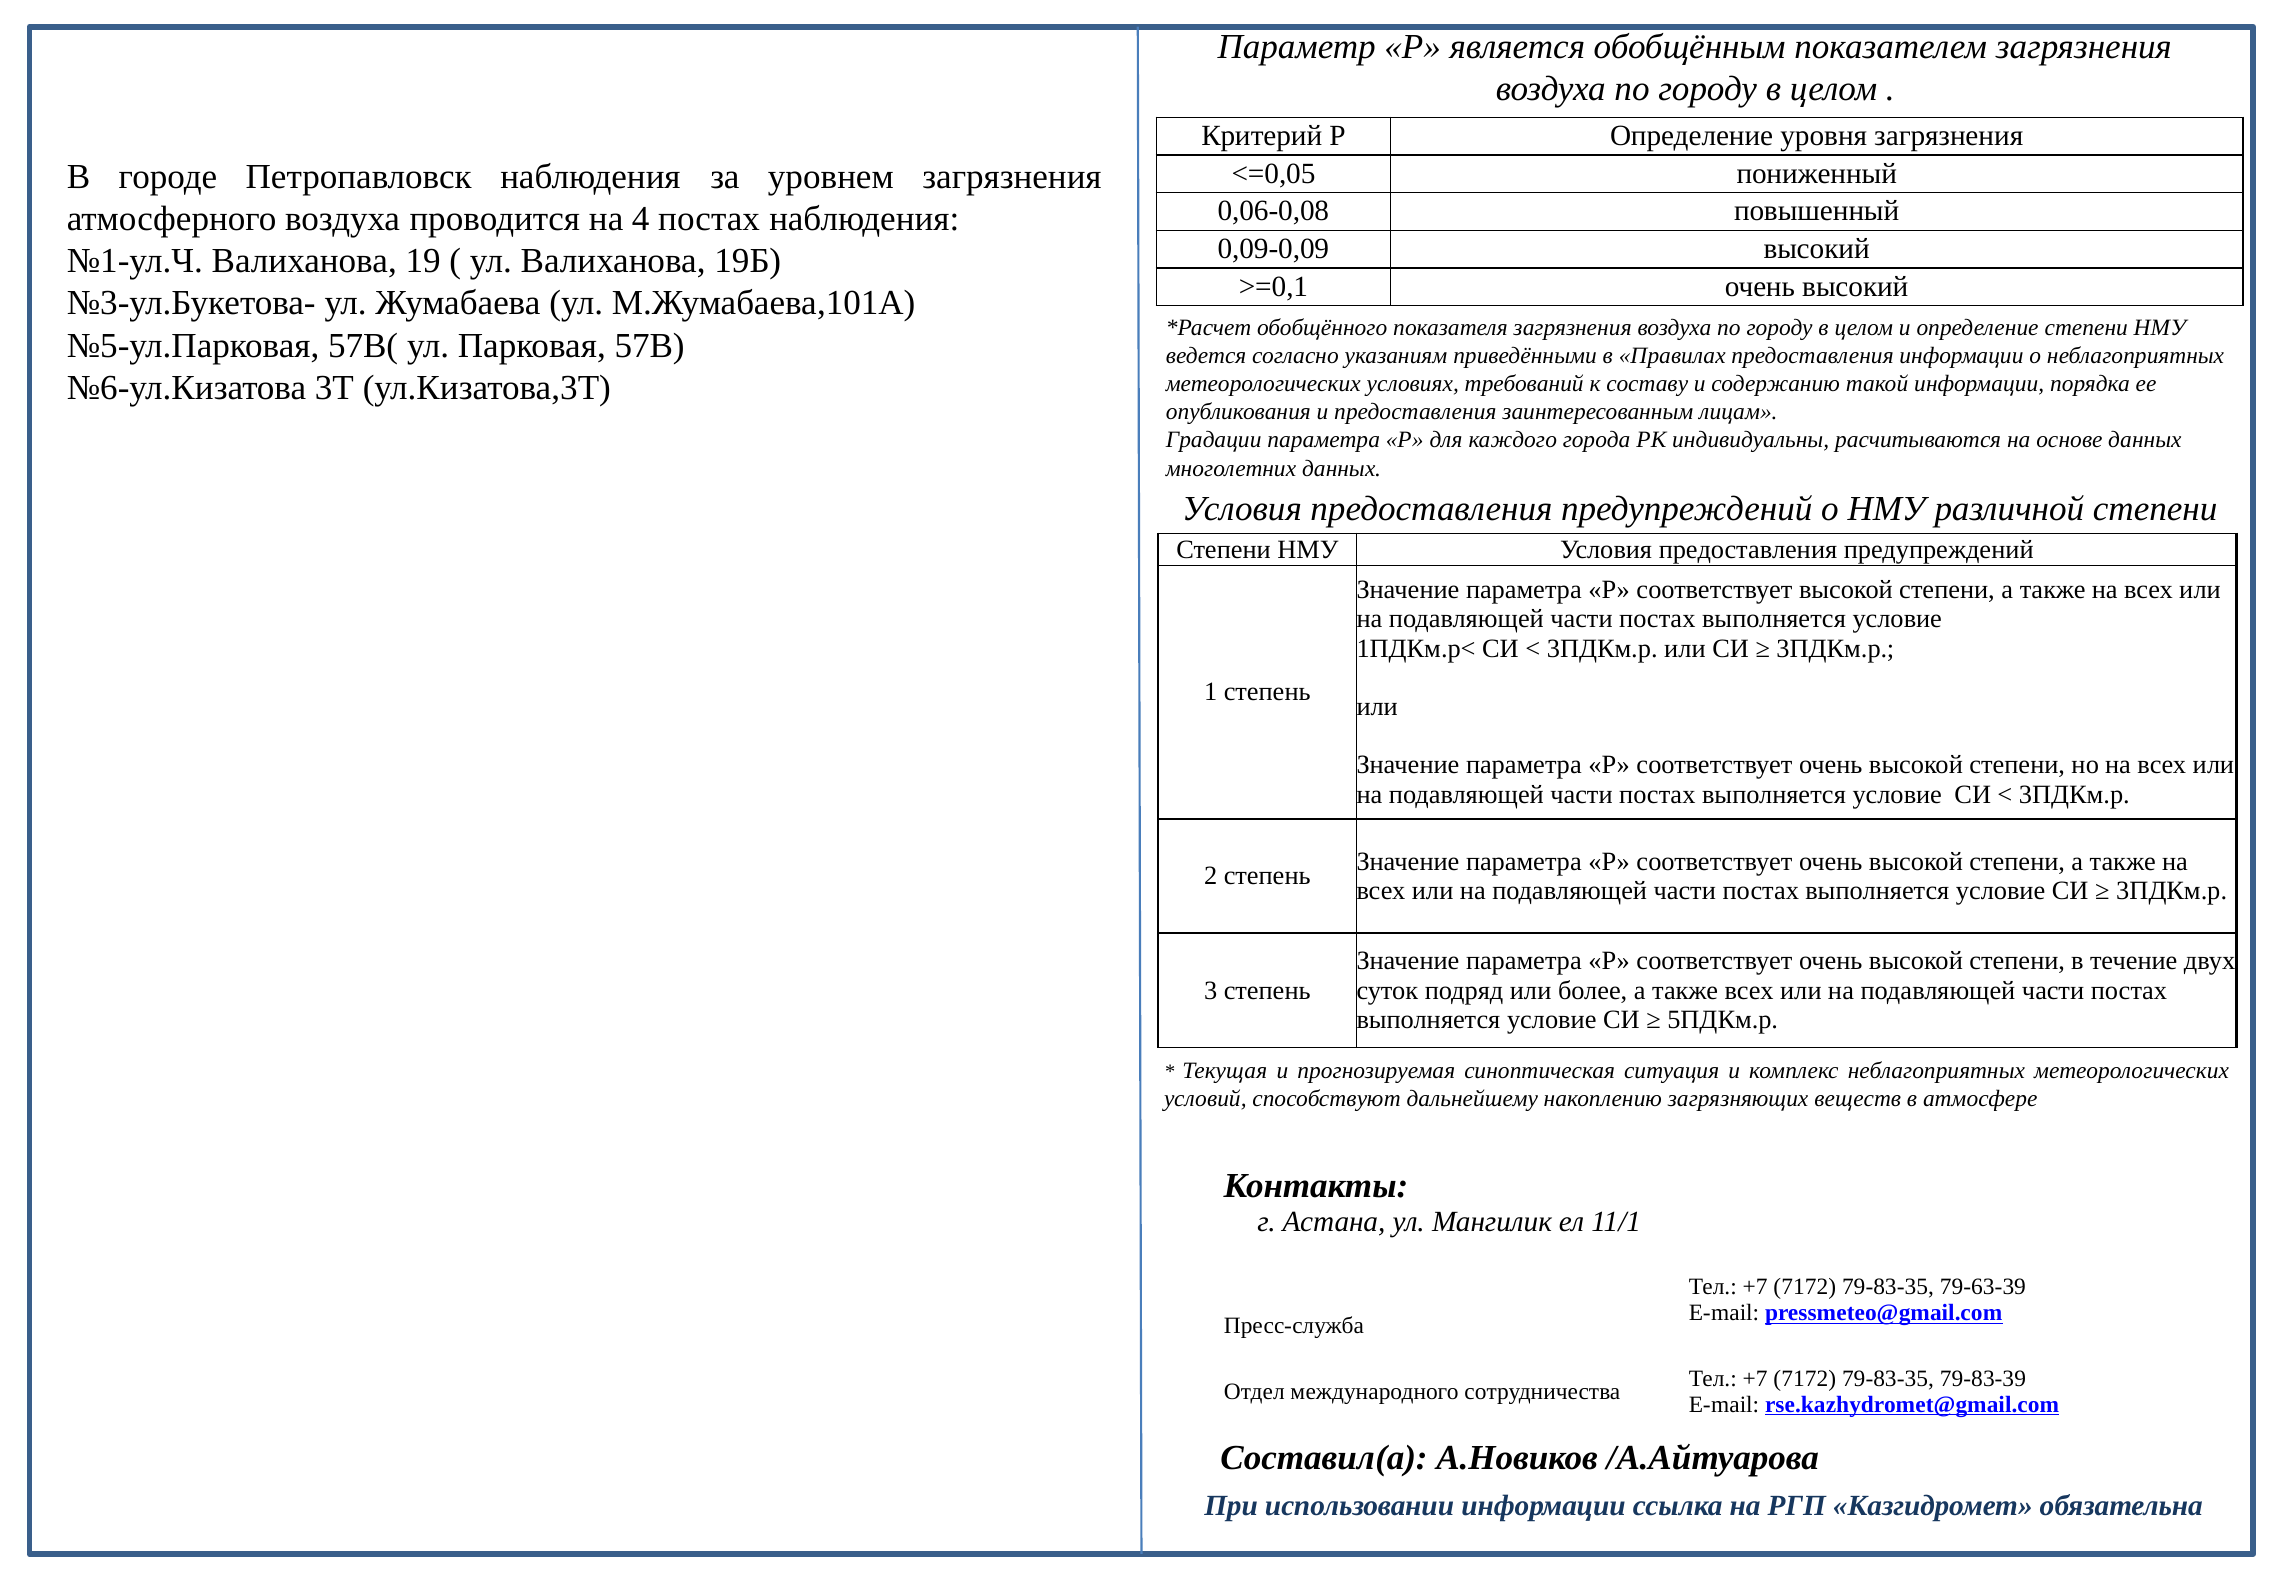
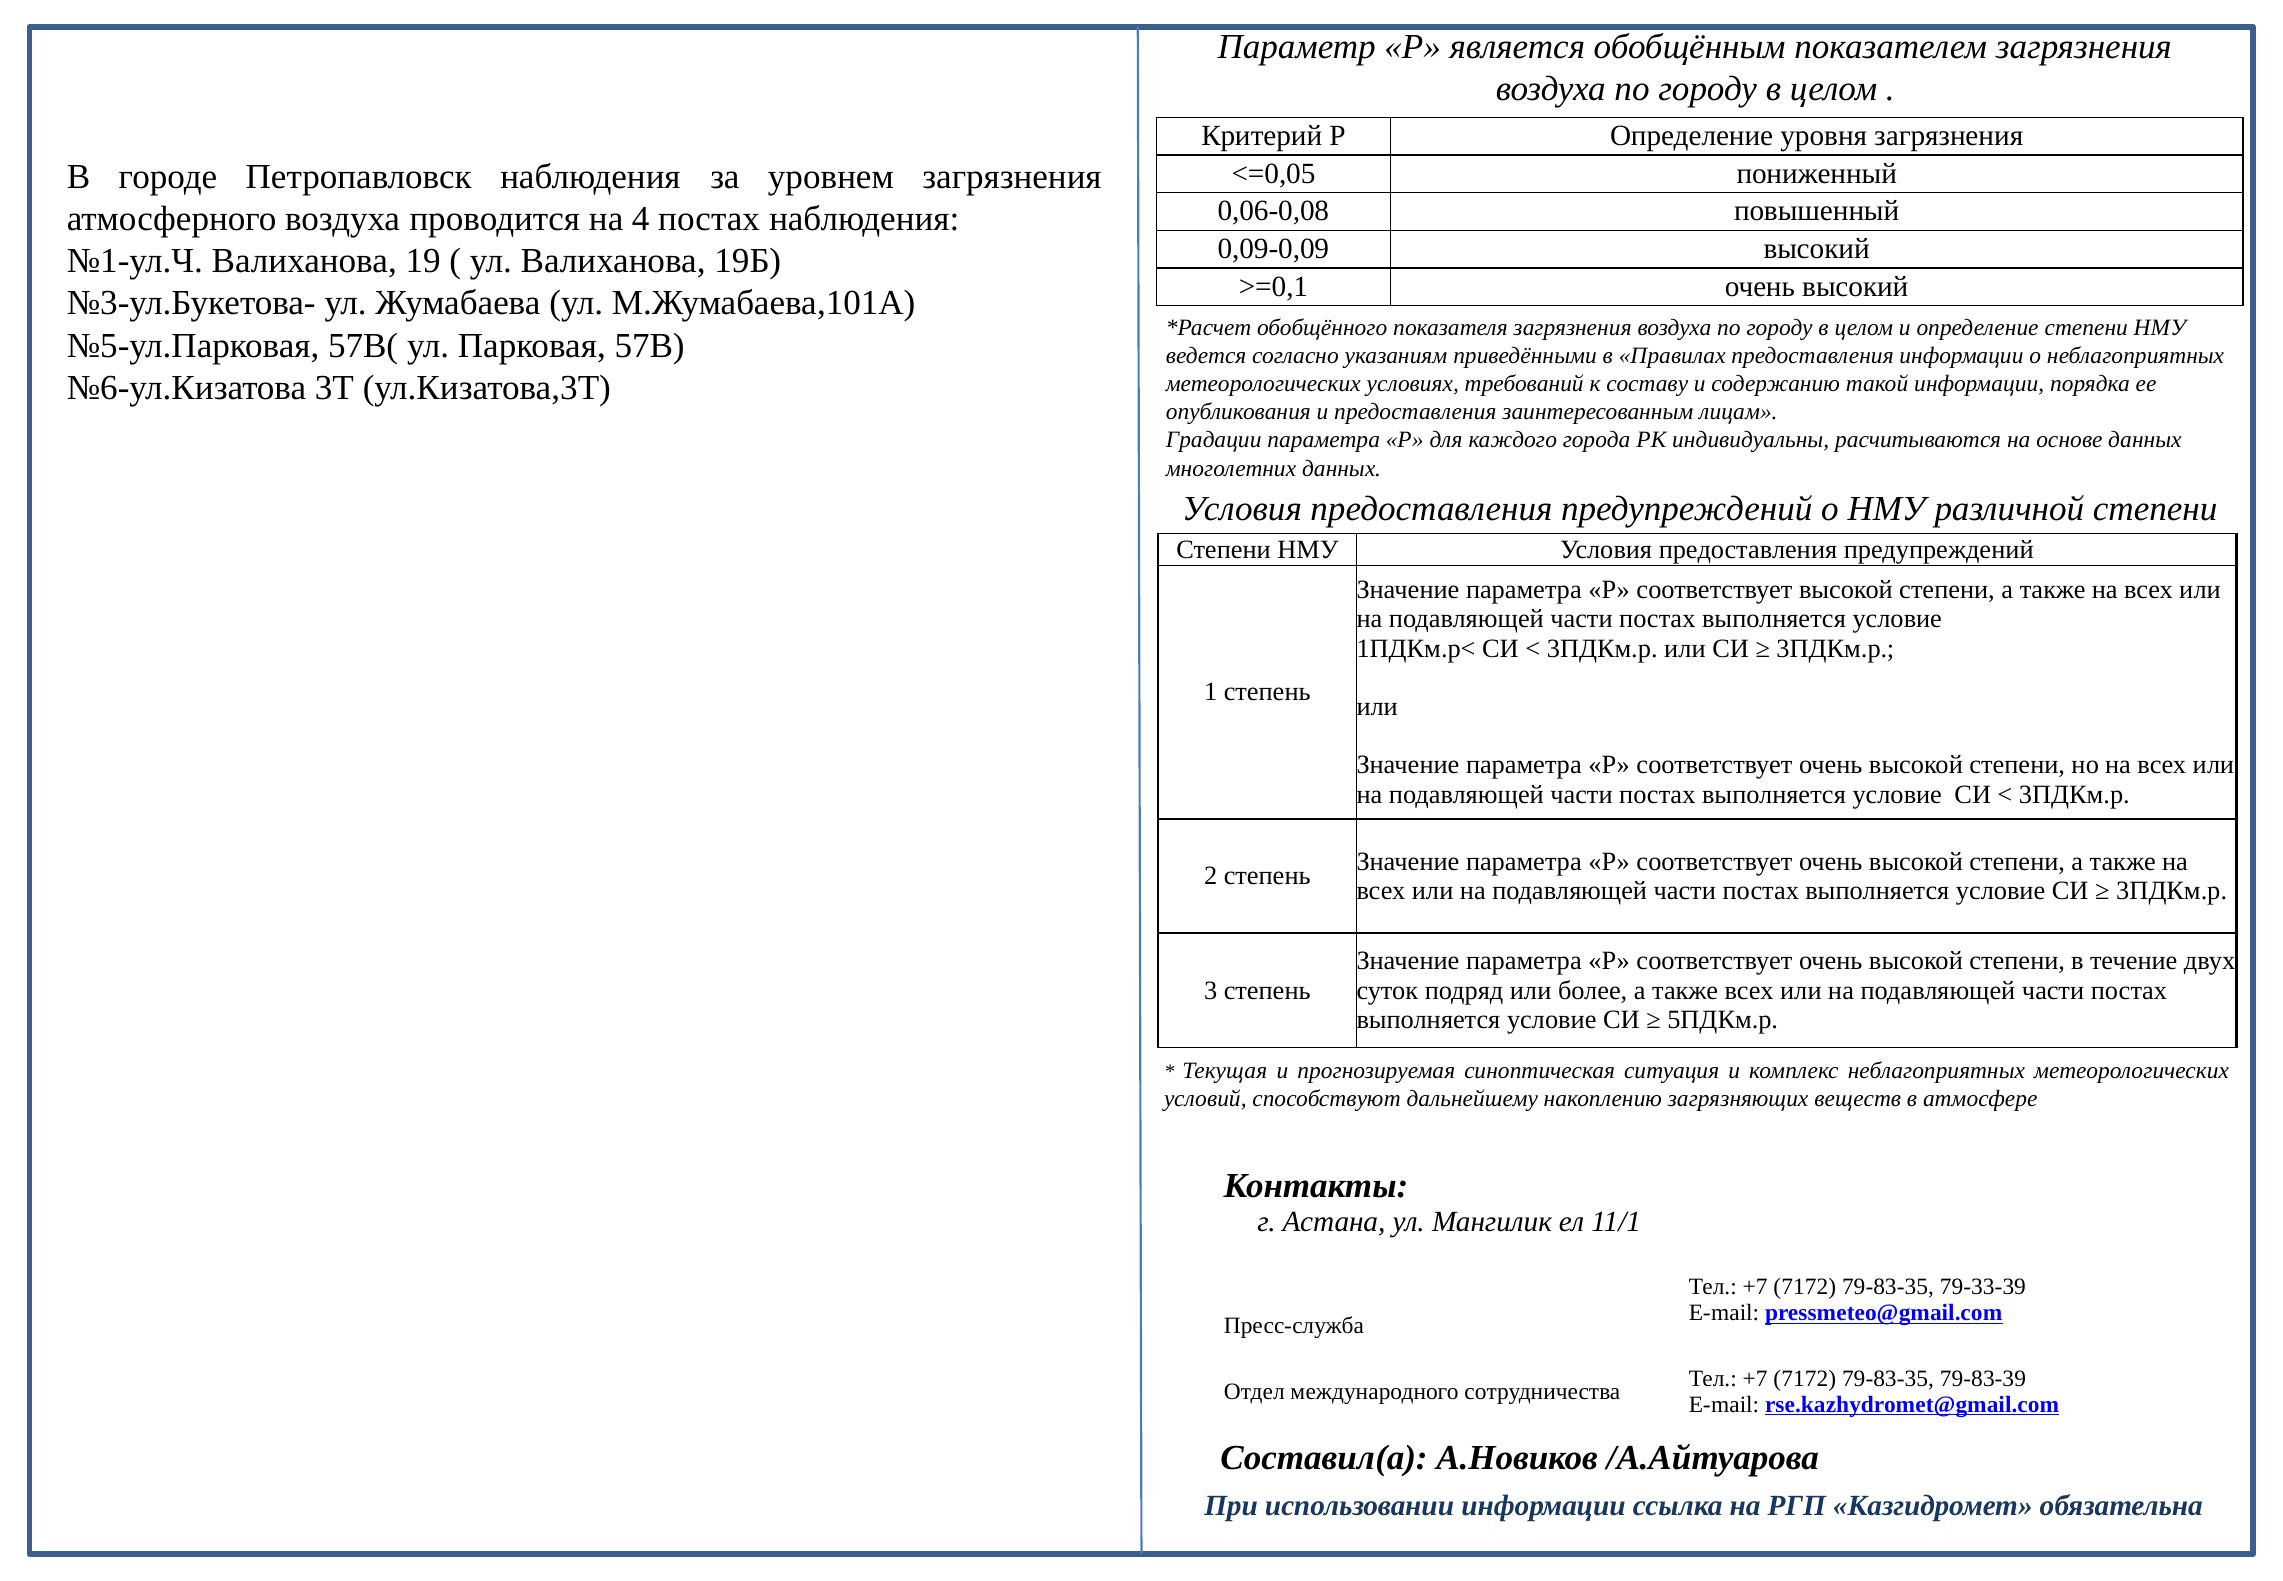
79-63-39: 79-63-39 -> 79-33-39 (1983, 1287)
